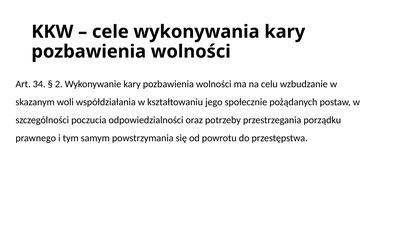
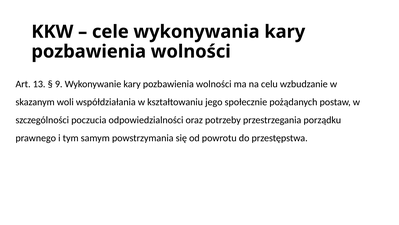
34: 34 -> 13 (39, 84)
2: 2 -> 9 (59, 84)
